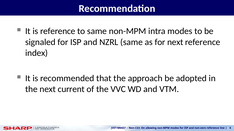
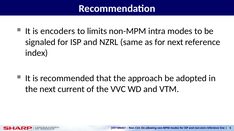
is reference: reference -> encoders (58, 31)
to same: same -> limits (97, 31)
